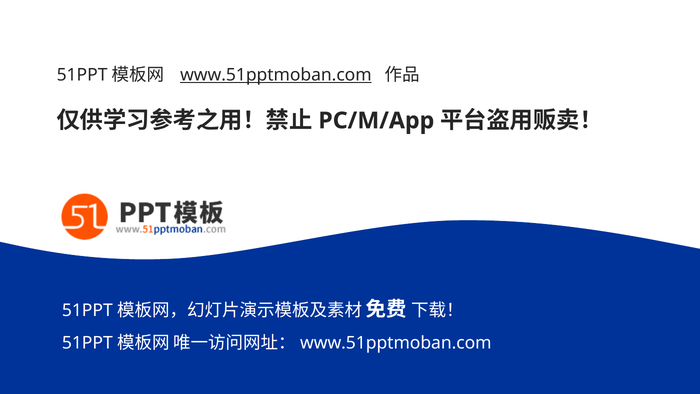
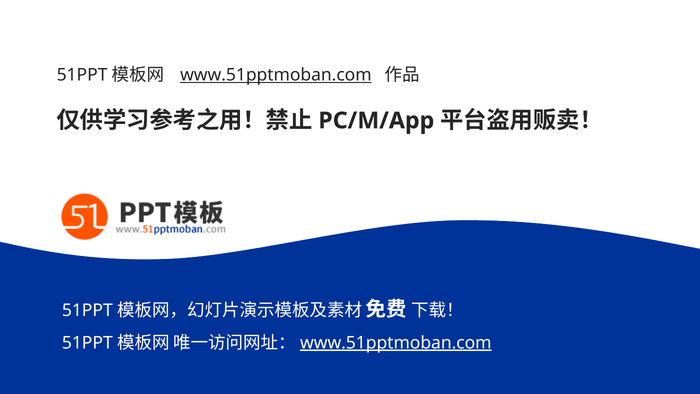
www.51pptmoban.com underline: none -> present (396, 343)
